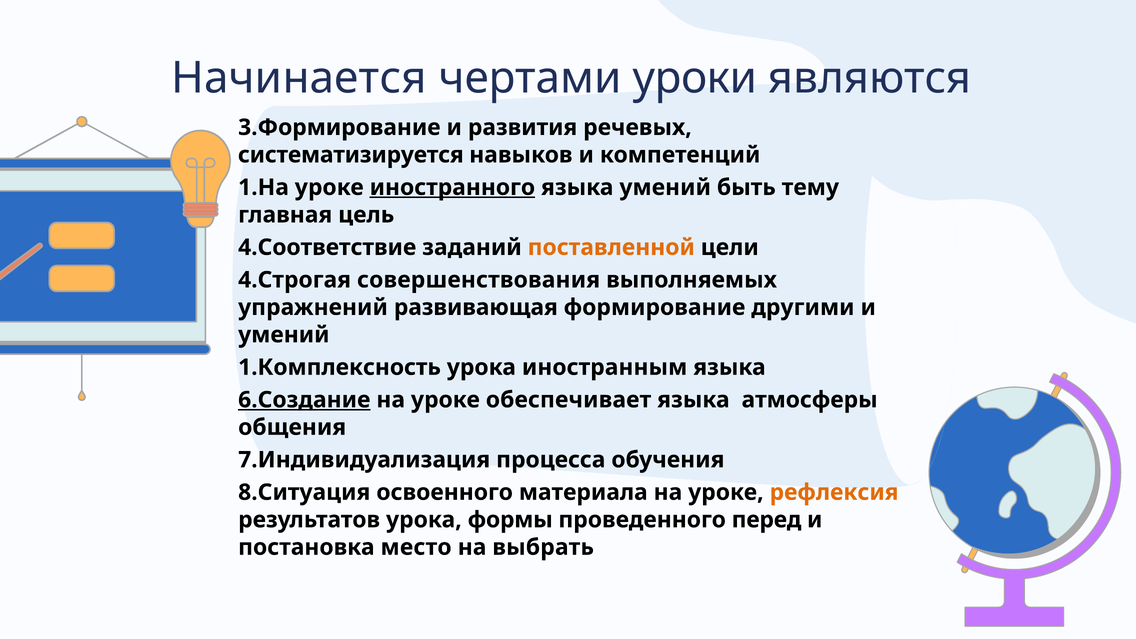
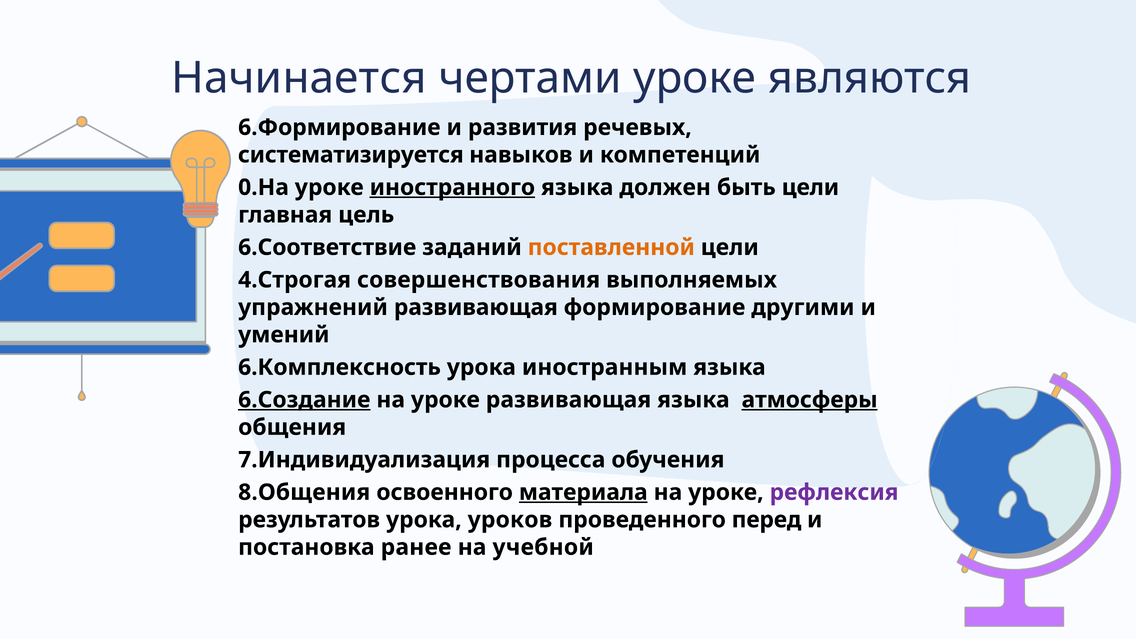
чертами уроки: уроки -> уроке (695, 78)
3.Формирование: 3.Формирование -> 6.Формирование (339, 127)
1.На: 1.На -> 0.На (263, 187)
языка умений: умений -> должен (665, 187)
быть тему: тему -> цели (810, 187)
4.Соответствие: 4.Соответствие -> 6.Соответствие (327, 247)
1.Комплексность: 1.Комплексность -> 6.Комплексность (340, 367)
уроке обеспечивает: обеспечивает -> развивающая (568, 400)
атмосферы underline: none -> present (810, 400)
8.Ситуация: 8.Ситуация -> 8.Общения (304, 492)
материала underline: none -> present (583, 492)
рефлексия colour: orange -> purple (834, 492)
формы: формы -> уроков (510, 520)
место: место -> ранее (416, 547)
выбрать: выбрать -> учебной (543, 547)
